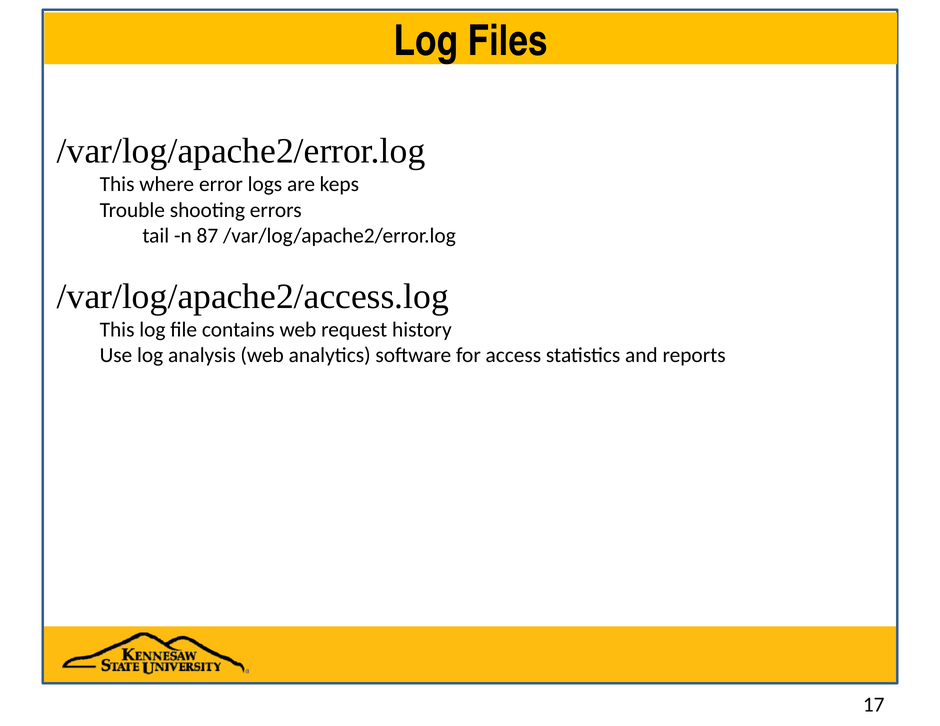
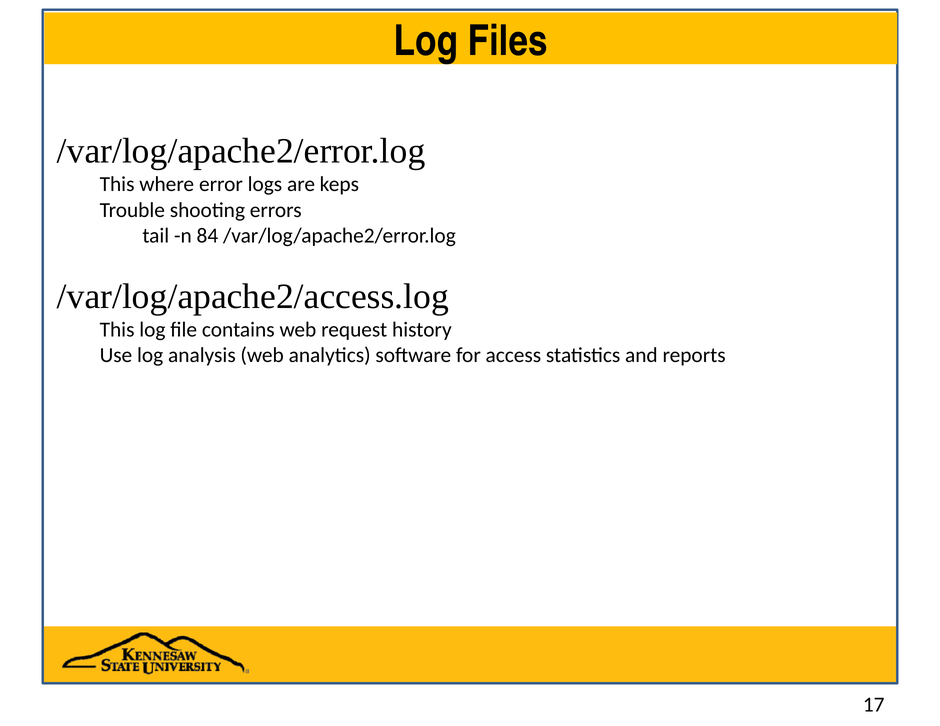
87: 87 -> 84 (207, 236)
